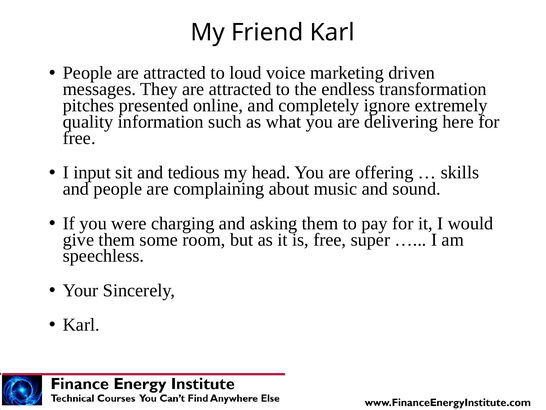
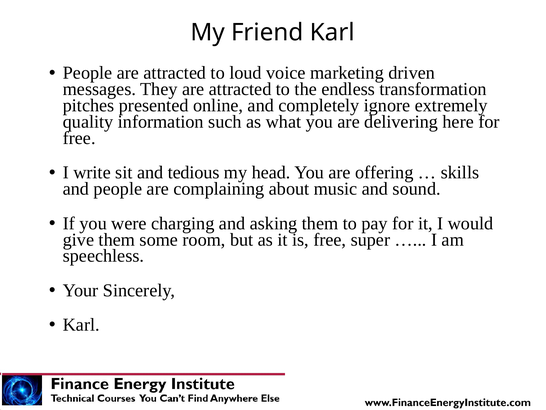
input: input -> write (92, 172)
